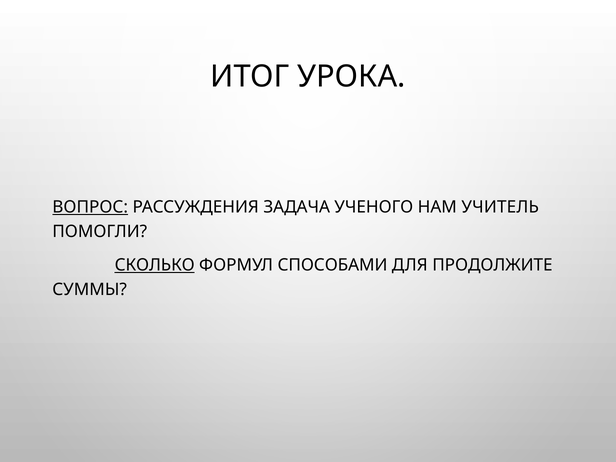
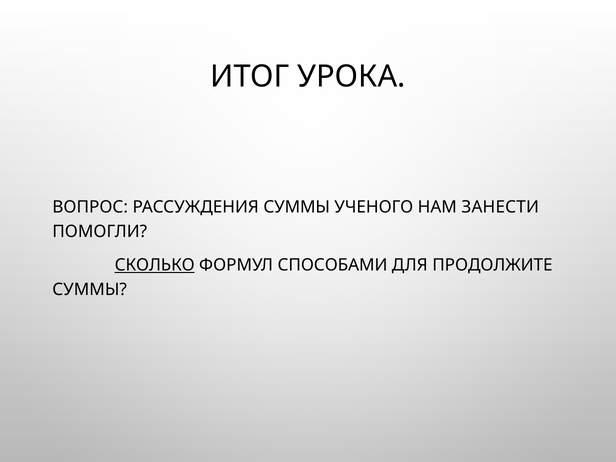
ВОПРОС underline: present -> none (90, 207)
РАССУЖДЕНИЯ ЗАДАЧА: ЗАДАЧА -> СУММЫ (297, 207)
УЧИТЕЛЬ: УЧИТЕЛЬ -> ЗАНЕСТИ (500, 207)
